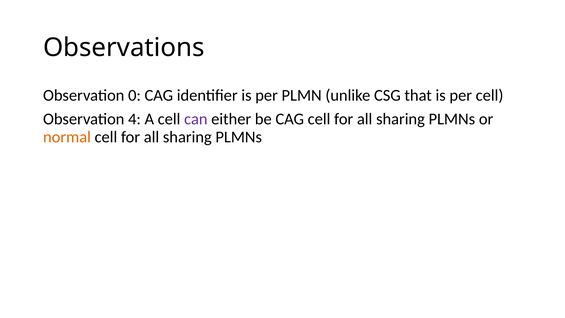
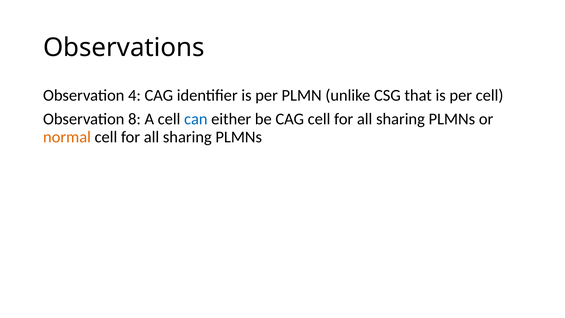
0: 0 -> 4 (134, 95)
4: 4 -> 8 (134, 119)
can colour: purple -> blue (196, 119)
